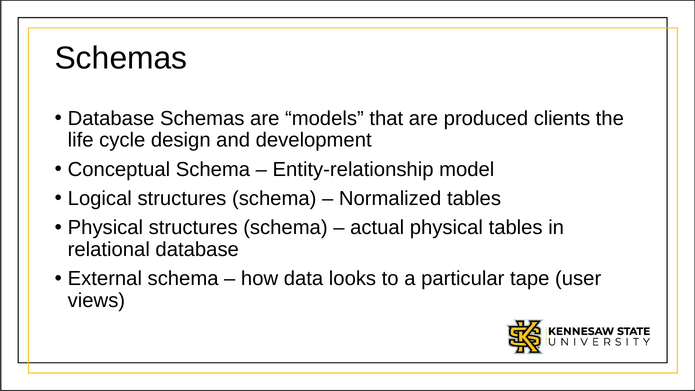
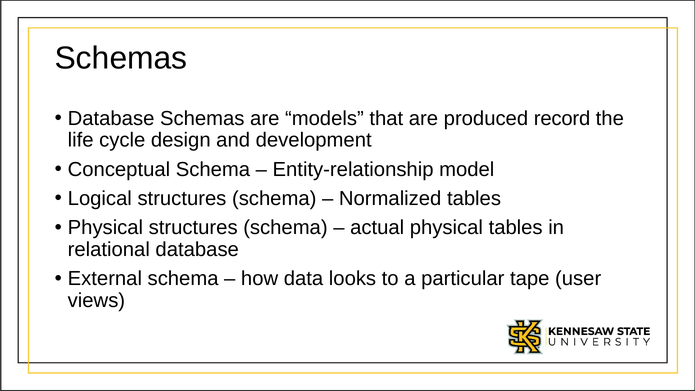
clients: clients -> record (562, 118)
